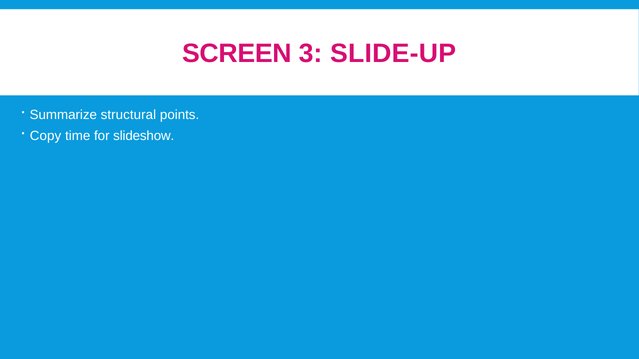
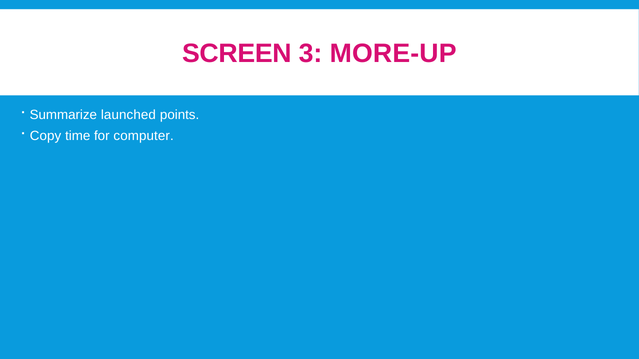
SLIDE-UP: SLIDE-UP -> MORE-UP (393, 54)
structural: structural -> launched (128, 115)
slideshow: slideshow -> computer (144, 136)
